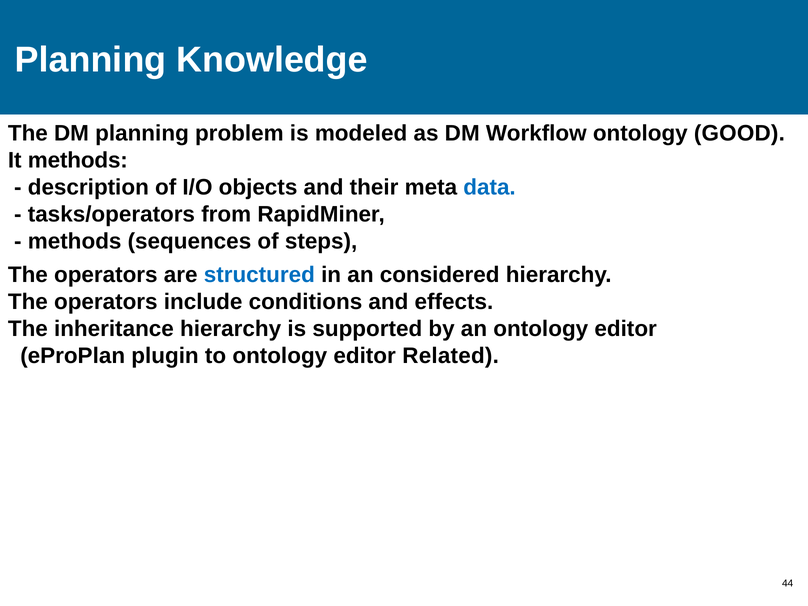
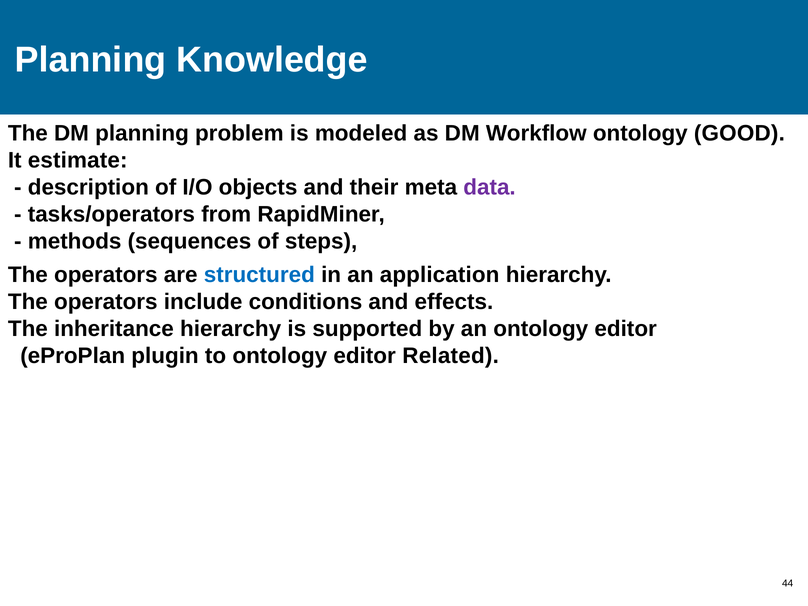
It methods: methods -> estimate (78, 160)
data colour: blue -> purple (490, 187)
considered: considered -> application (440, 275)
